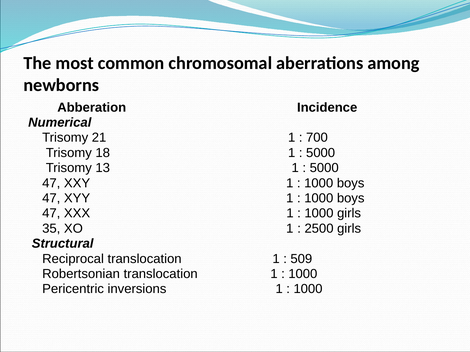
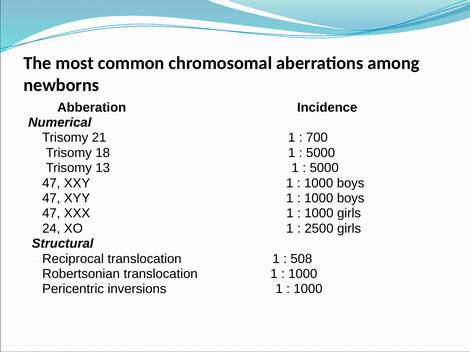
35: 35 -> 24 (51, 229)
509: 509 -> 508 (301, 259)
